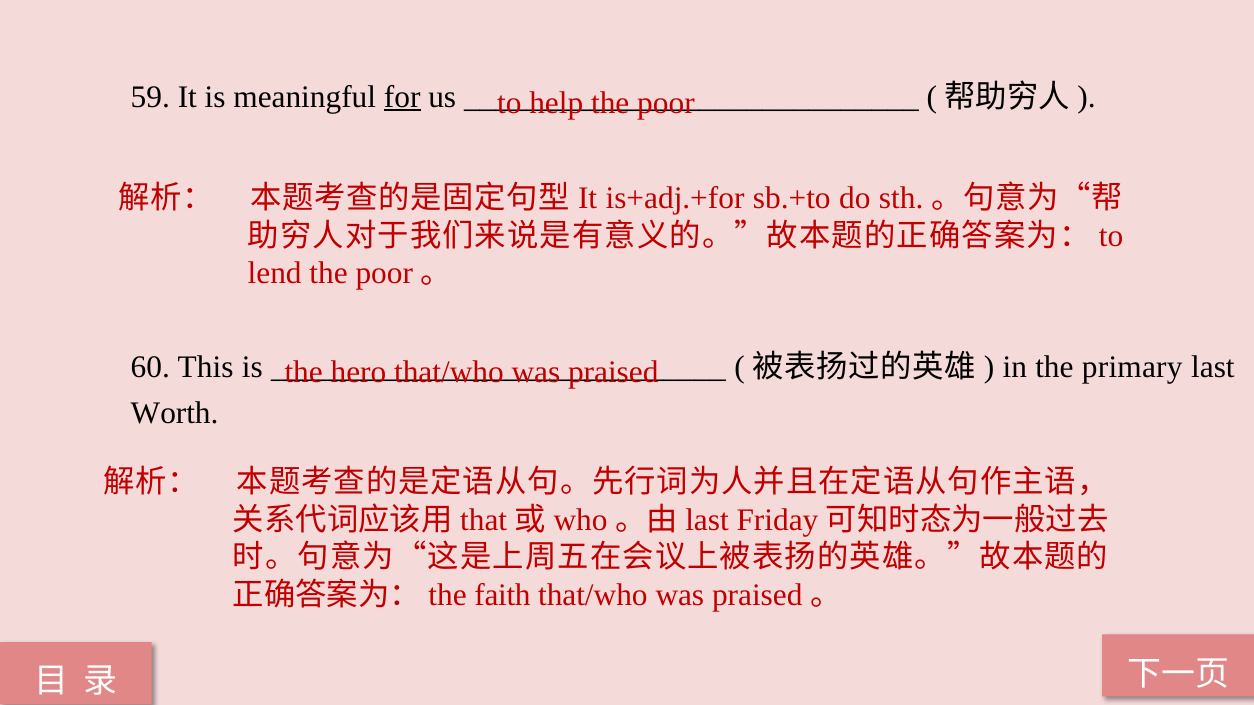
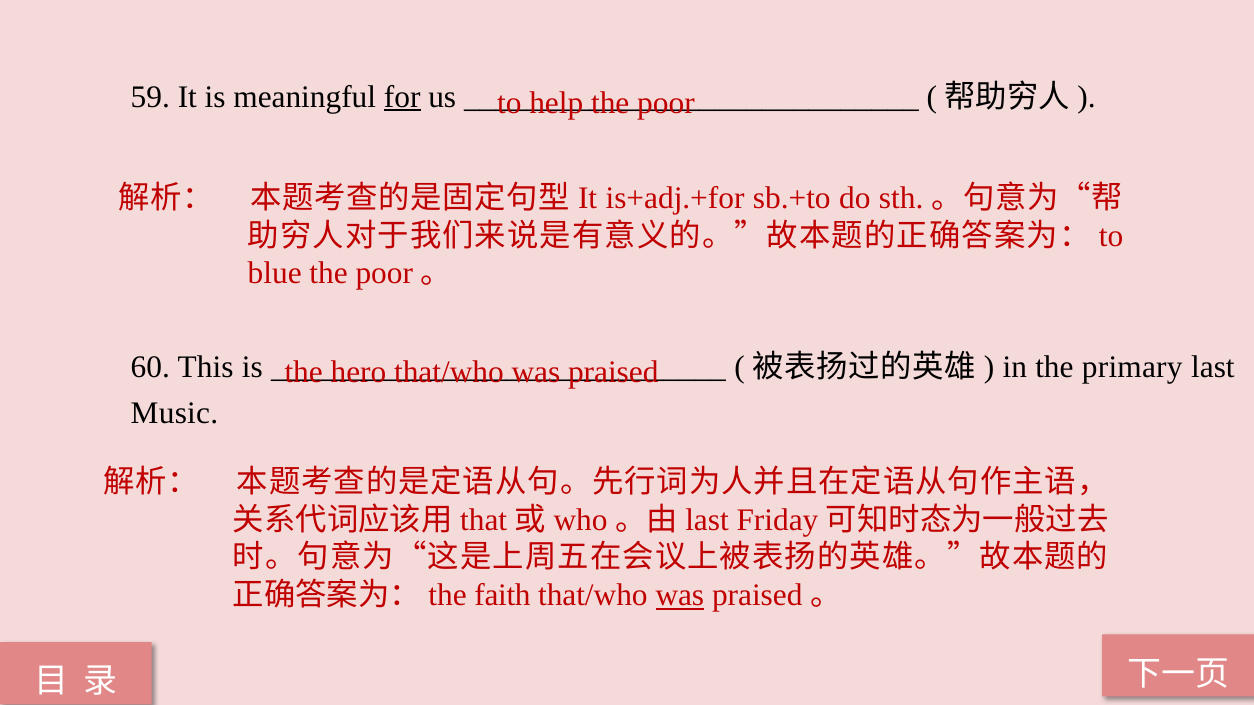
lend: lend -> blue (275, 273)
Worth: Worth -> Music (174, 413)
was underline: none -> present (680, 595)
